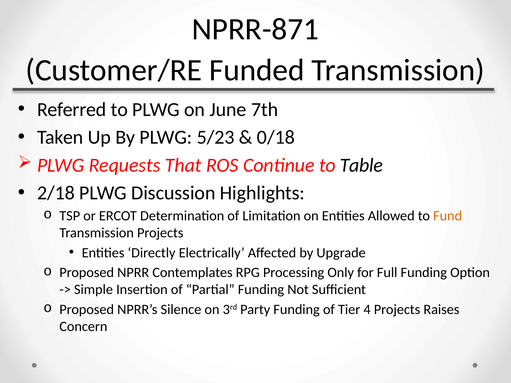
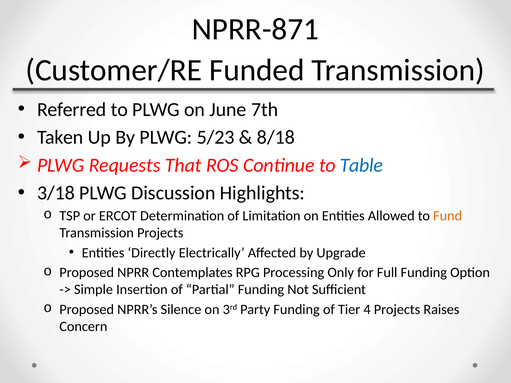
0/18: 0/18 -> 8/18 (276, 137)
Table colour: black -> blue (361, 165)
2/18: 2/18 -> 3/18 (56, 193)
